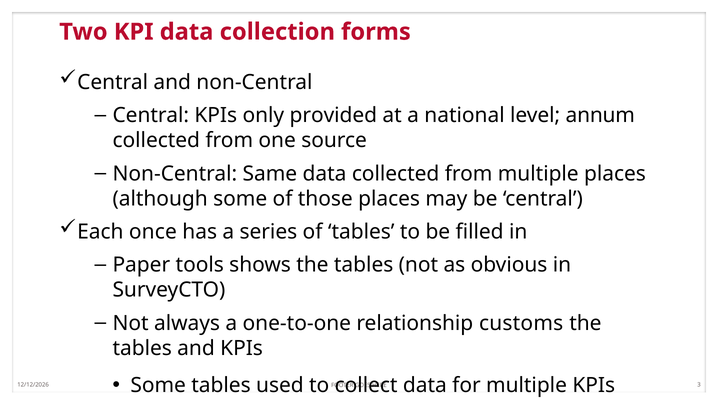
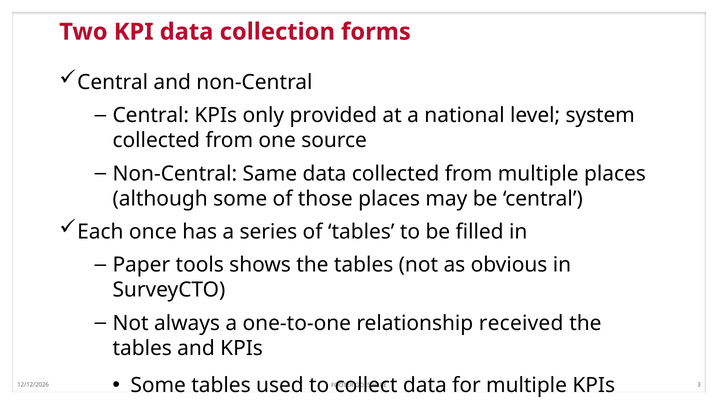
annum: annum -> system (600, 115)
customs: customs -> received (521, 323)
